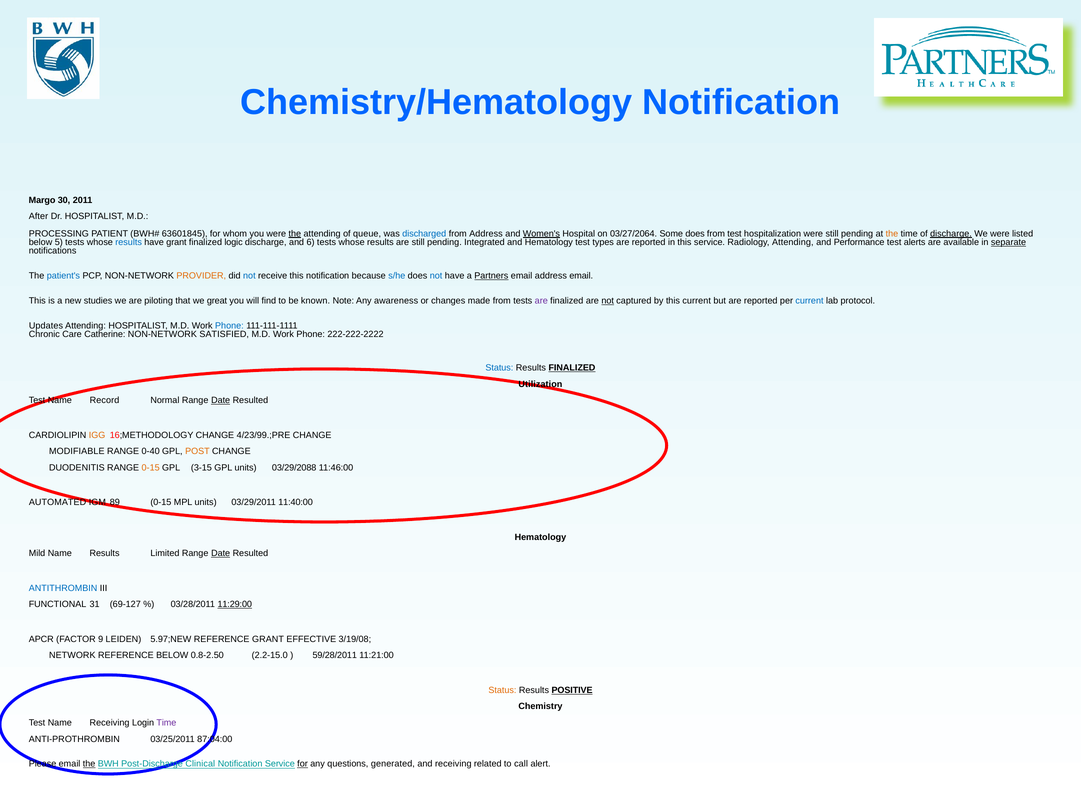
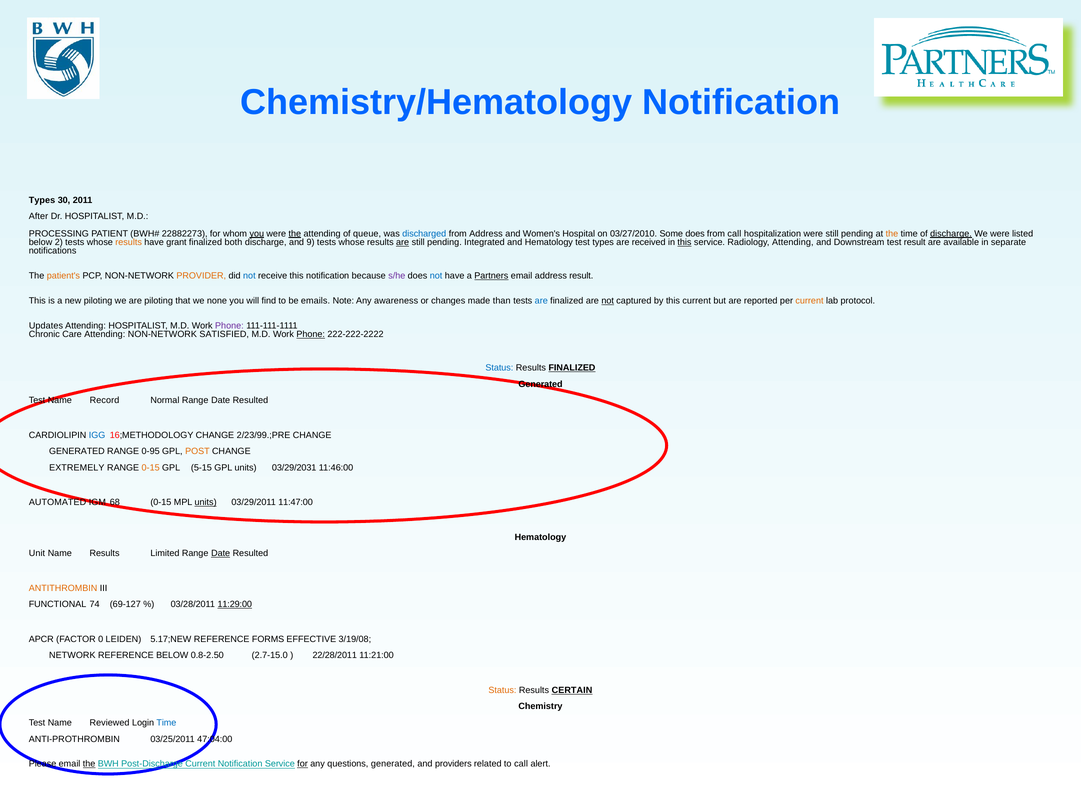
Margo: Margo -> Types (42, 200)
63601845: 63601845 -> 22882273 (185, 234)
you underline: none -> present (257, 234)
Women's underline: present -> none (541, 234)
03/27/2064: 03/27/2064 -> 03/27/2010 (634, 234)
from test: test -> call (734, 234)
5: 5 -> 2 (59, 242)
results colour: blue -> orange (129, 242)
logic: logic -> both (233, 242)
6: 6 -> 9 (311, 242)
are underline: none -> present (403, 242)
types are reported: reported -> received (649, 242)
this underline: none -> present (684, 242)
Performance: Performance -> Downstream (859, 242)
test alerts: alerts -> result (915, 242)
separate underline: present -> none (1008, 242)
patient's colour: blue -> orange (63, 276)
s/he colour: blue -> purple (397, 276)
address email: email -> result (581, 276)
new studies: studies -> piloting (98, 301)
great: great -> none (217, 301)
known: known -> emails (316, 301)
made from: from -> than (502, 301)
are colour: purple -> blue (541, 301)
current colour: blue -> orange (809, 301)
Phone colour: blue -> purple (229, 326)
Care Catherine: Catherine -> Attending (105, 335)
Phone underline: none -> present (311, 335)
Utilization: Utilization -> Generated (541, 384)
Date underline: present -> none (221, 401)
IGG colour: orange -> blue (97, 436)
4/23/99.;PRE: 4/23/99.;PRE -> 2/23/99.;PRE (264, 436)
MODIFIABLE: MODIFIABLE -> GENERATED (77, 452)
0-40: 0-40 -> 0-95 (151, 452)
DUODENITIS: DUODENITIS -> EXTREMELY (77, 468)
3-15: 3-15 -> 5-15 (201, 468)
03/29/2088: 03/29/2088 -> 03/29/2031 (294, 468)
89: 89 -> 68 (115, 503)
units underline: none -> present (206, 503)
11:40:00: 11:40:00 -> 11:47:00 (296, 503)
Mild: Mild -> Unit (37, 554)
ANTITHROMBIN colour: blue -> orange (63, 589)
31: 31 -> 74 (95, 605)
9: 9 -> 0 (101, 640)
5.97;NEW: 5.97;NEW -> 5.17;NEW (171, 640)
REFERENCE GRANT: GRANT -> FORMS (268, 640)
2.2-15.0: 2.2-15.0 -> 2.7-15.0 (270, 656)
59/28/2011: 59/28/2011 -> 22/28/2011 (335, 656)
POSITIVE: POSITIVE -> CERTAIN (572, 691)
Name Receiving: Receiving -> Reviewed (110, 723)
Time colour: purple -> blue (166, 723)
87:04:00: 87:04:00 -> 47:04:00 (215, 740)
Post-Discharge Clinical: Clinical -> Current (200, 765)
and receiving: receiving -> providers (453, 765)
